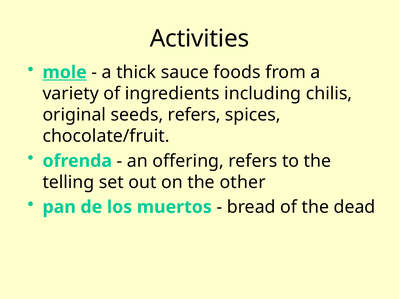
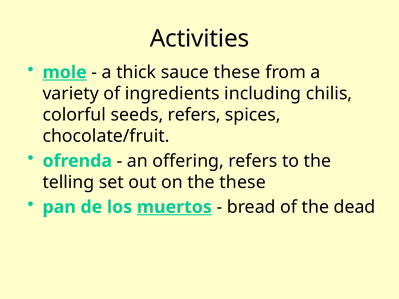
sauce foods: foods -> these (237, 72)
original: original -> colorful (74, 115)
the other: other -> these (243, 182)
muertos underline: none -> present (174, 207)
